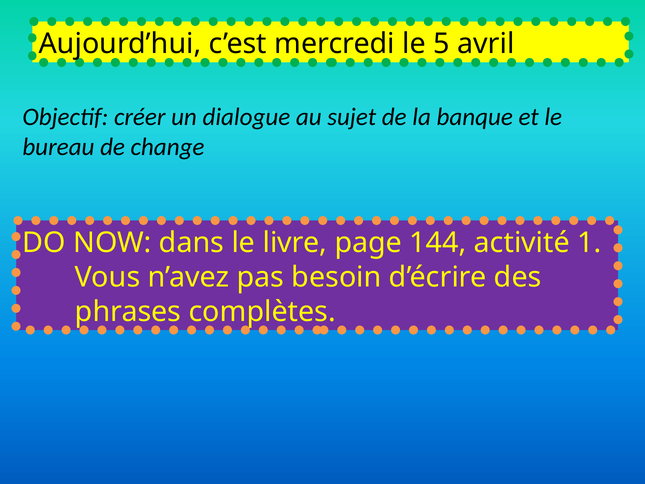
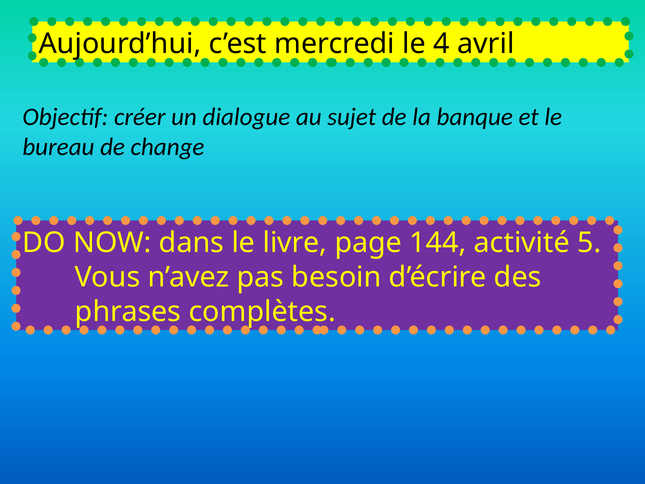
5: 5 -> 4 (442, 44)
1: 1 -> 5 (589, 243)
